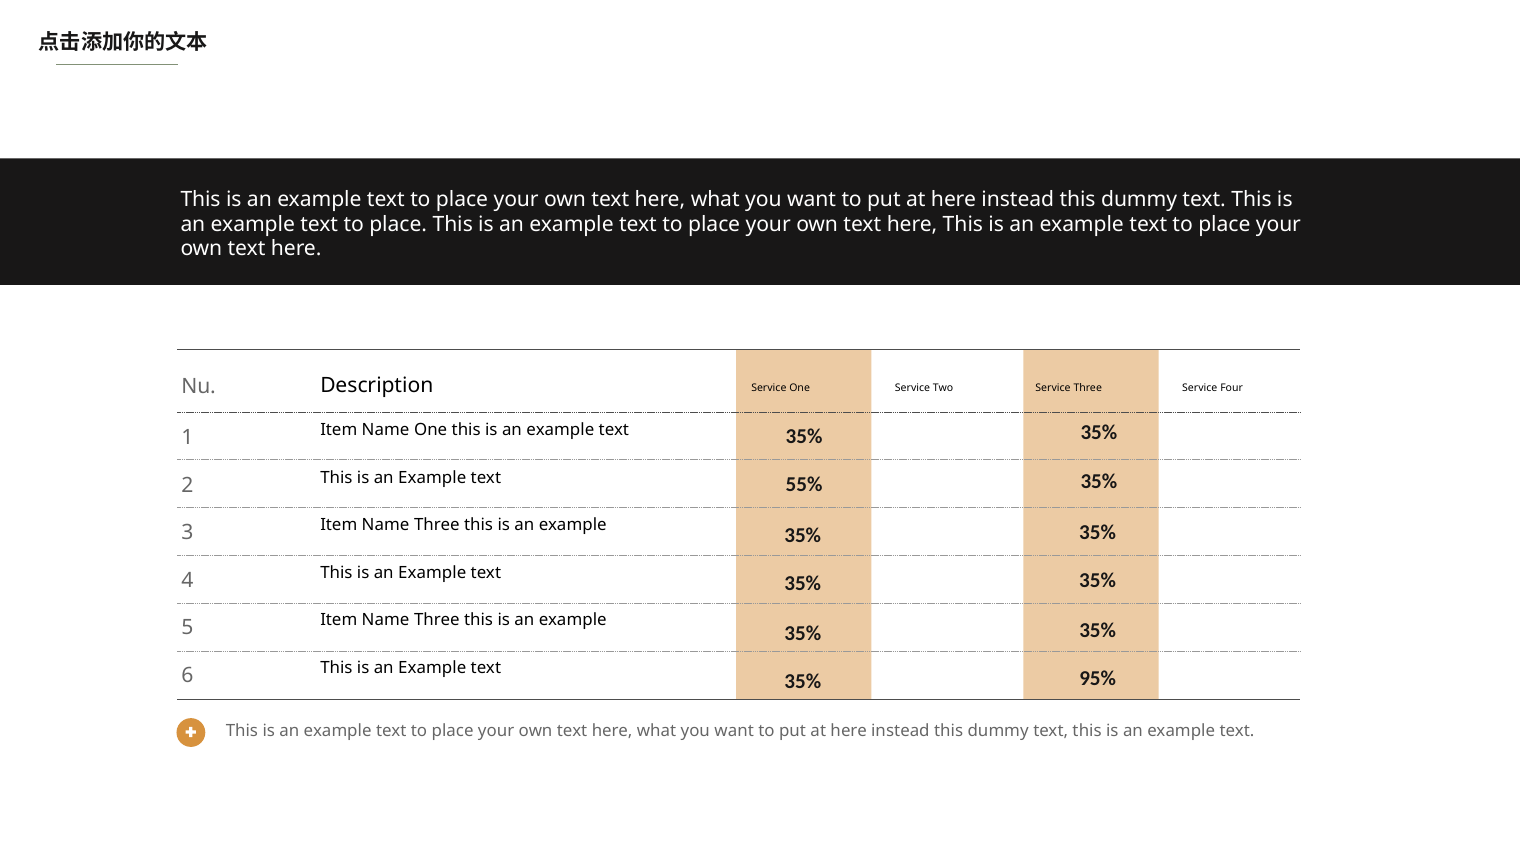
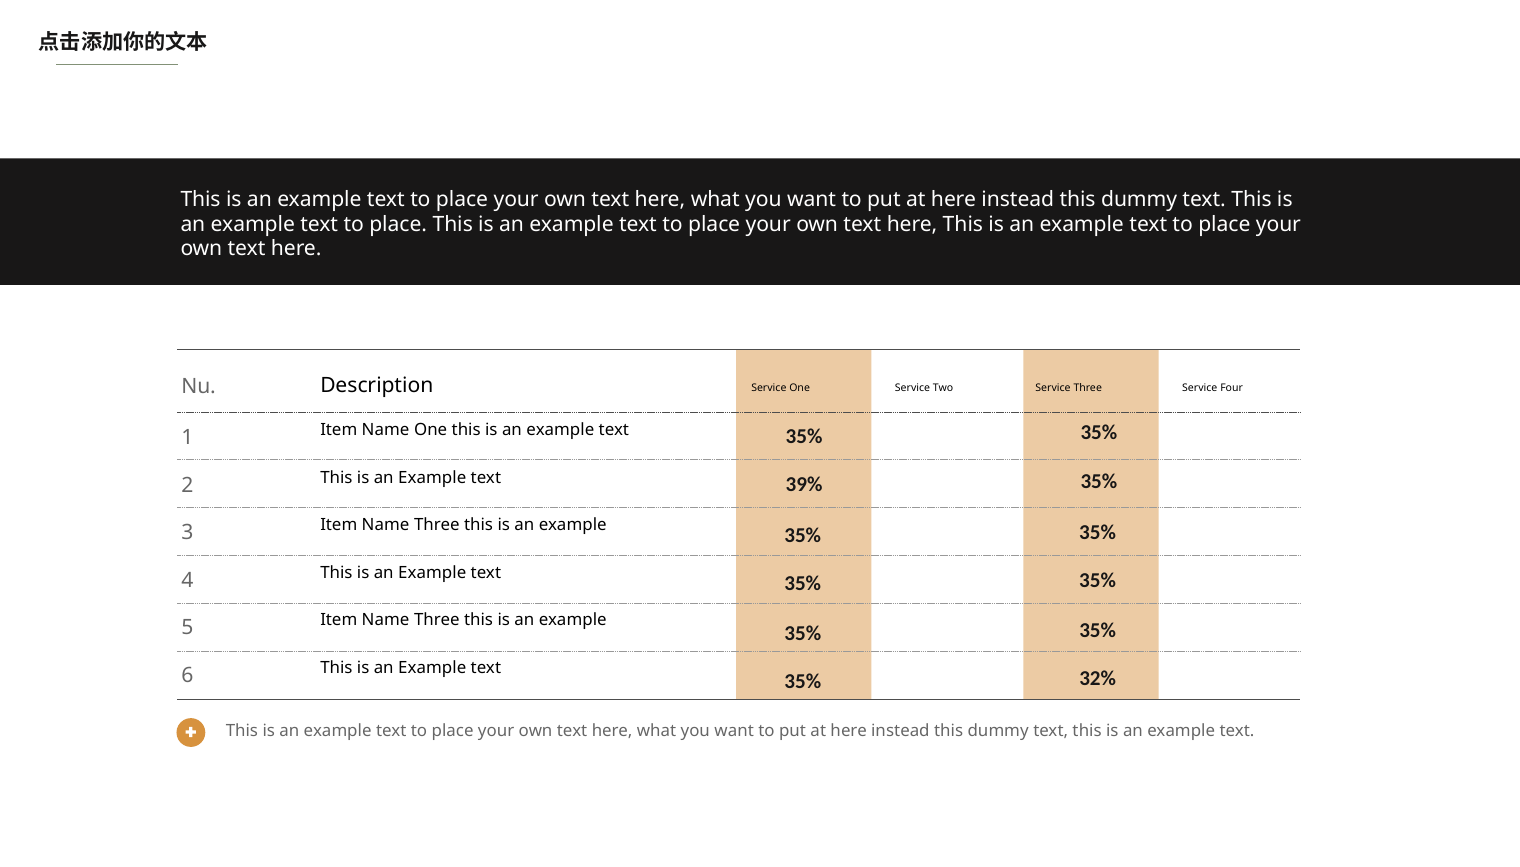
55%: 55% -> 39% (804, 485)
95%: 95% -> 32% (1098, 679)
